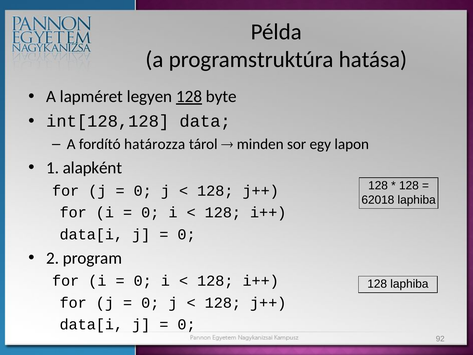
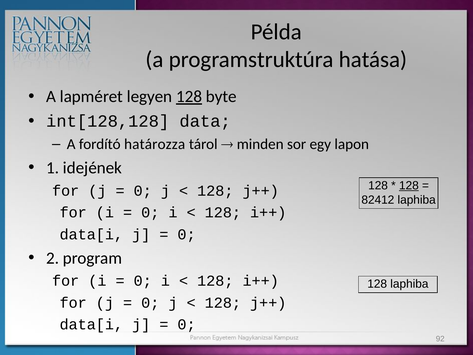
alapként: alapként -> idejének (92, 168)
128 underline: none -> present (409, 186)
62018: 62018 -> 82412 (378, 200)
